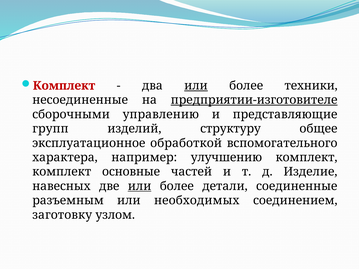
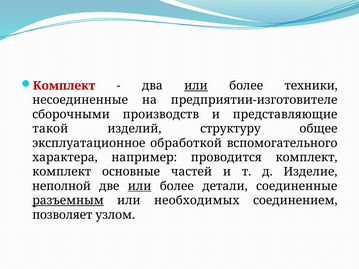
предприятии-изготовителе underline: present -> none (254, 100)
управлению: управлению -> производств (161, 114)
групп: групп -> такой (50, 129)
улучшению: улучшению -> проводится (226, 158)
навесных: навесных -> неполной (61, 186)
разъемным underline: none -> present (68, 201)
заготовку: заготовку -> позволяет (62, 215)
